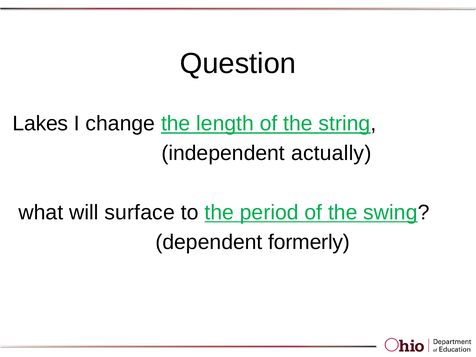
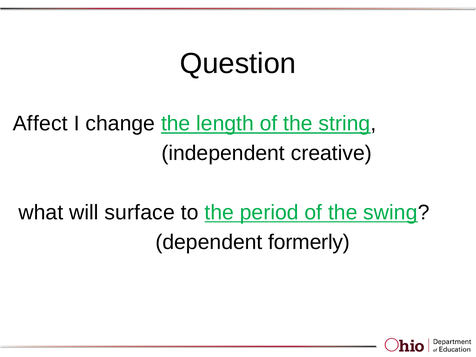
Lakes: Lakes -> Affect (40, 124)
actually: actually -> creative (331, 153)
